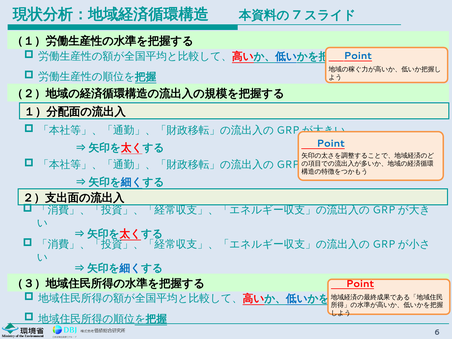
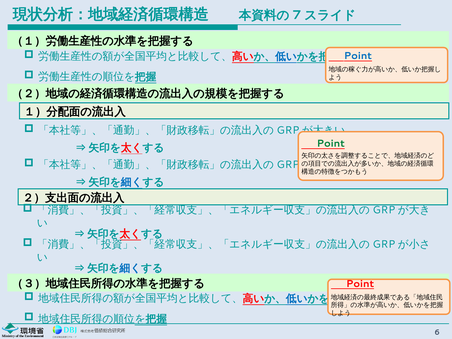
Point colour: blue -> green (331, 144)
